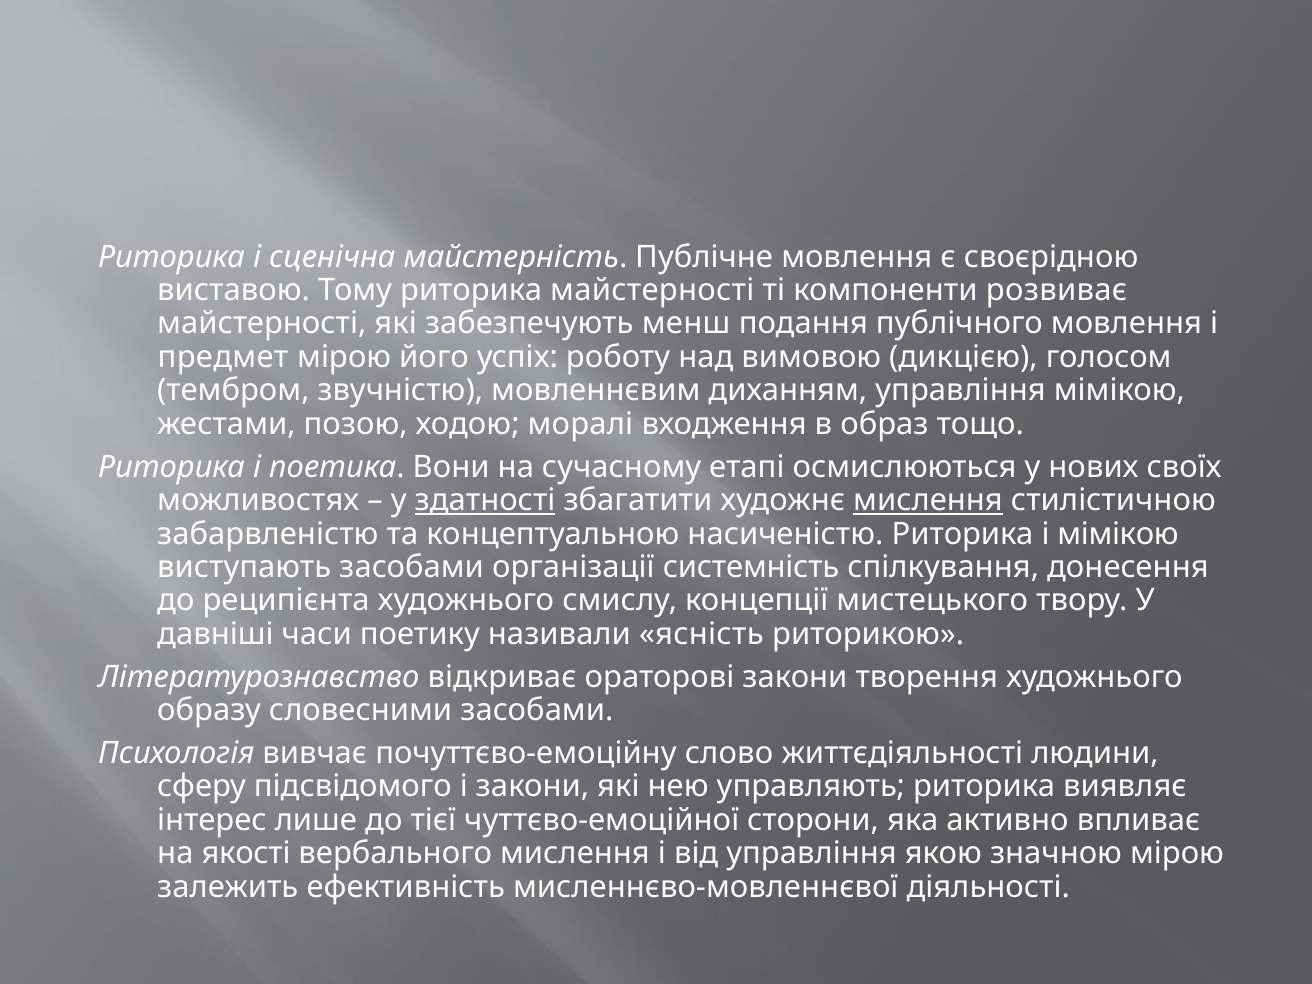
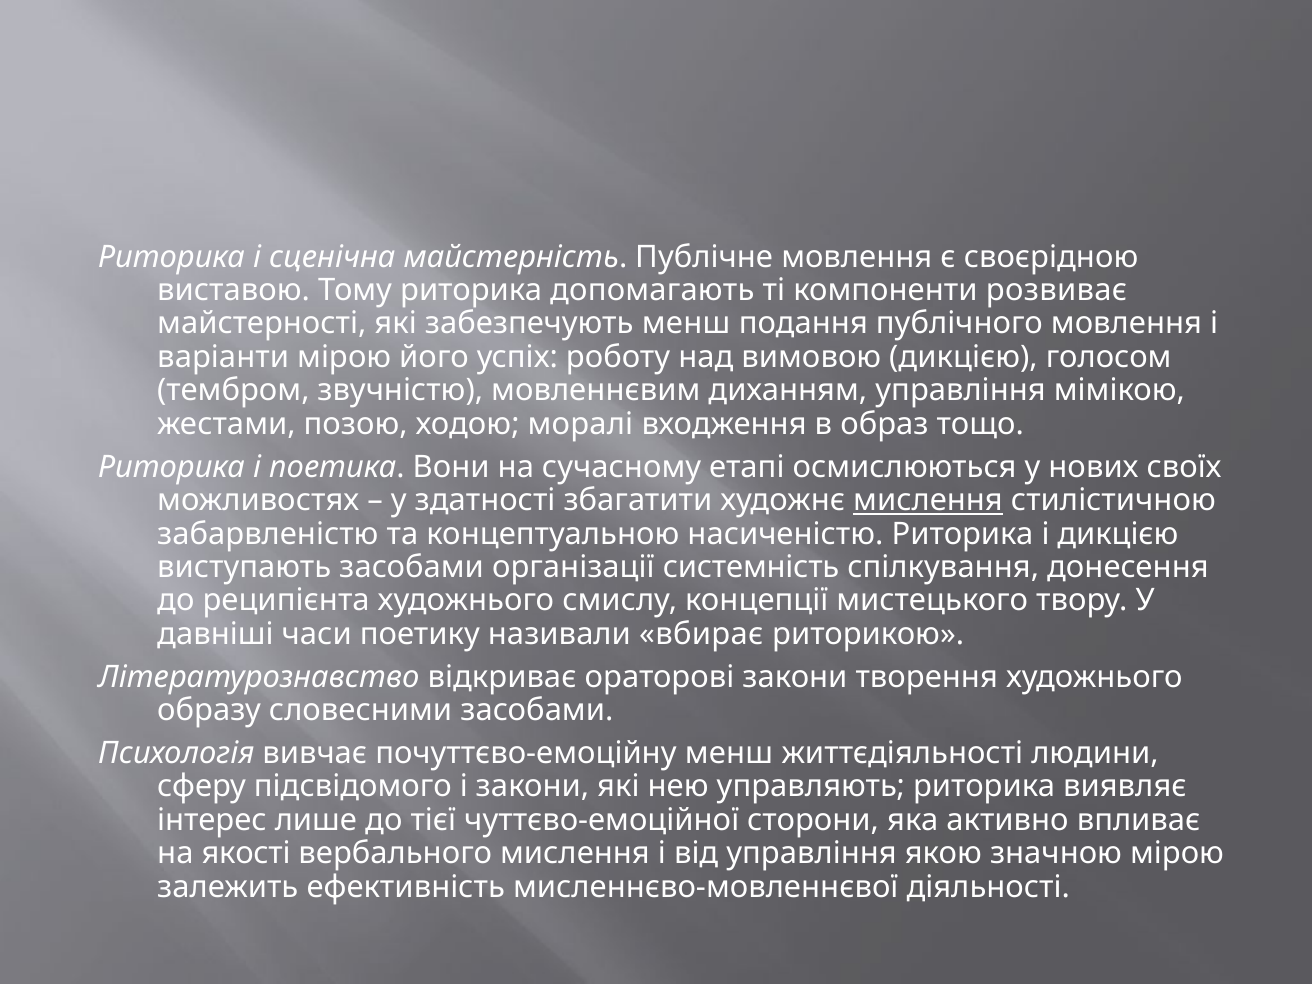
риторика майстерності: майстерності -> допомагають (652, 290)
предмет: предмет -> варіанти (223, 357)
здатності underline: present -> none (485, 500)
і мімікою: мімікою -> дикцією (1118, 534)
ясність: ясність -> вбирає (701, 634)
почуттєво-емоційну слово: слово -> менш (729, 753)
